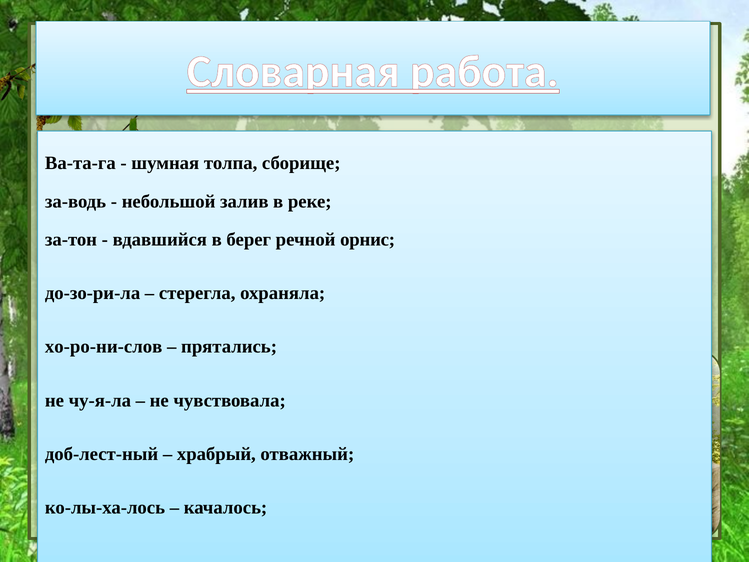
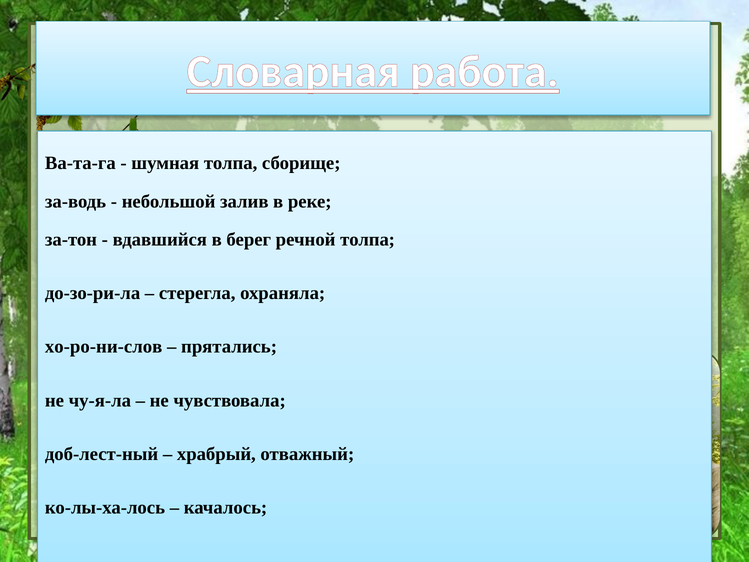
речной орнис: орнис -> толпа (368, 239)
